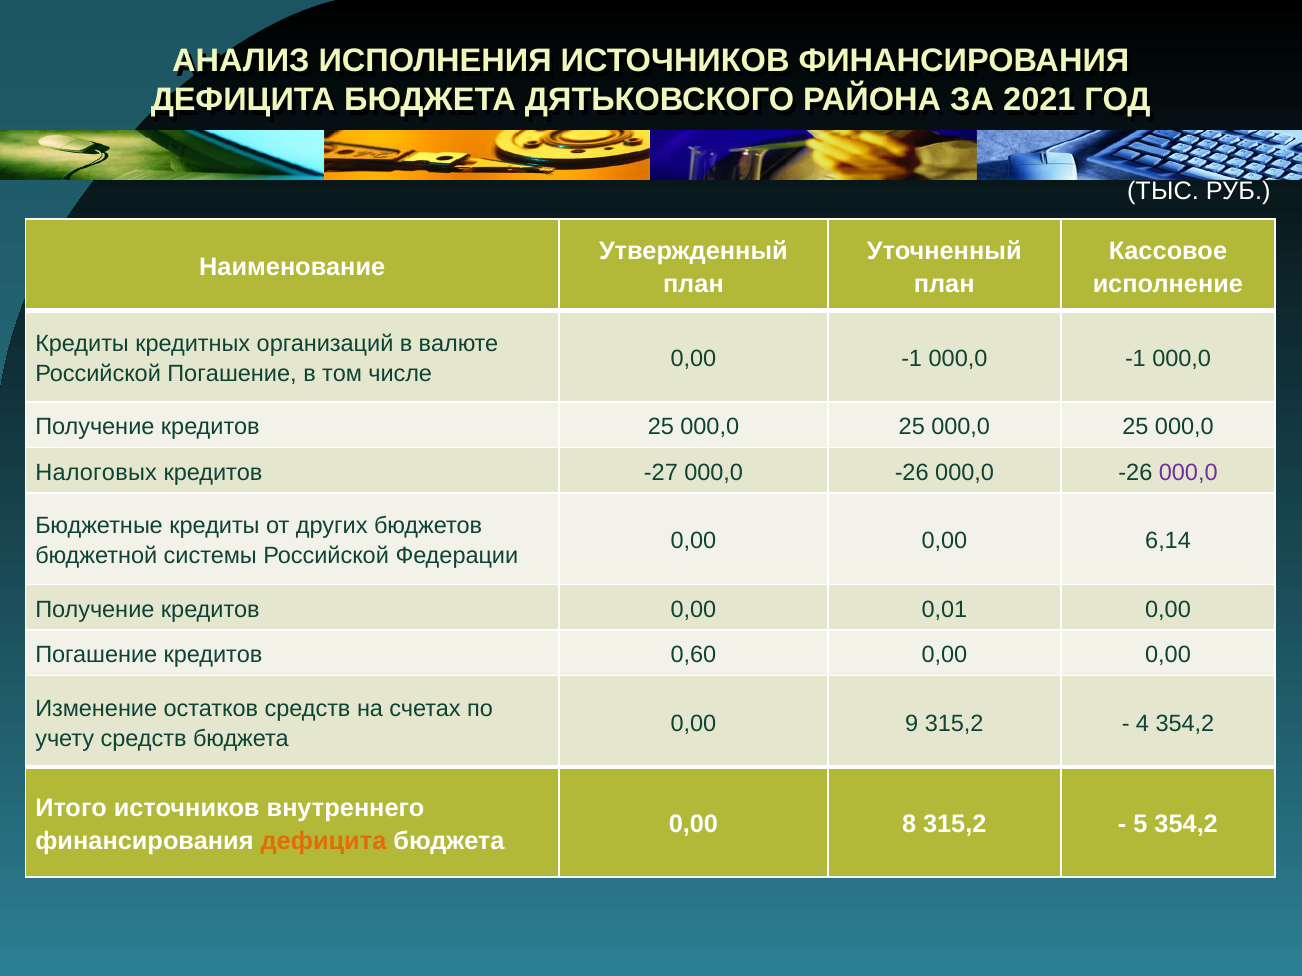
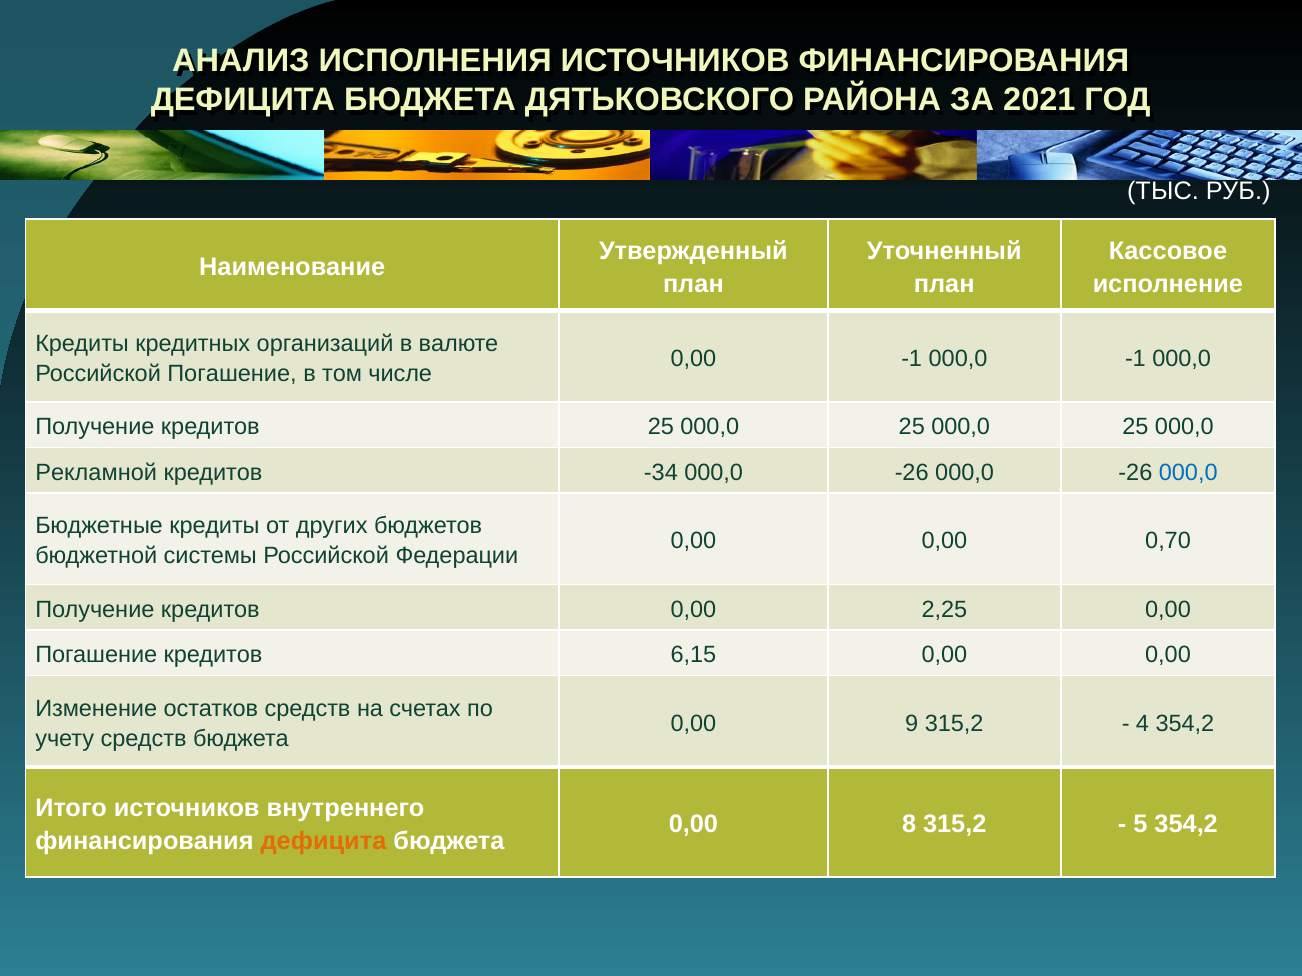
Налоговых: Налоговых -> Рекламной (96, 473)
-27: -27 -> -34 (661, 473)
000,0 colour: purple -> blue (1188, 473)
6,14: 6,14 -> 0,70 (1168, 541)
0,01: 0,01 -> 2,25 (944, 610)
0,60: 0,60 -> 6,15 (693, 656)
